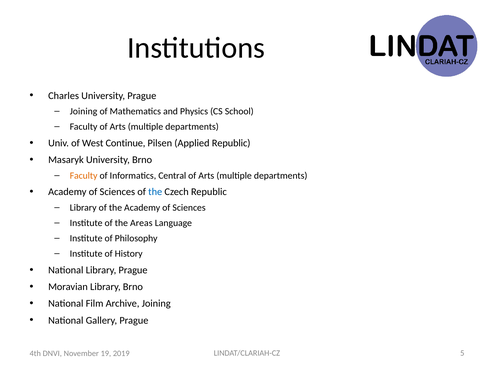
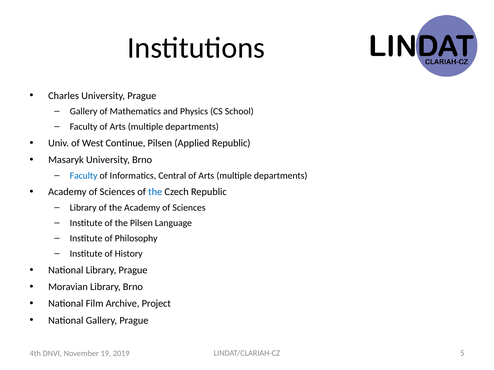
Joining: Joining -> Gallery (84, 112)
Faculty colour: orange -> blue (84, 176)
the Areas: Areas -> Pilsen (141, 223)
Archive Joining: Joining -> Project (156, 304)
